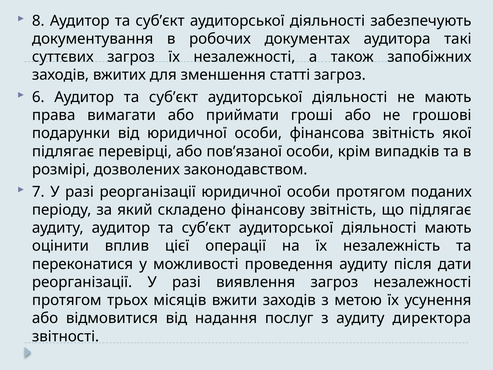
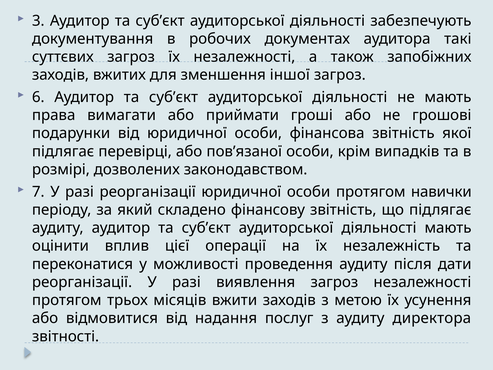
8: 8 -> 3 (38, 21)
статті: статті -> іншої (290, 75)
поданих: поданих -> навички (441, 192)
